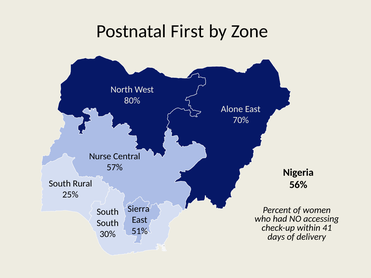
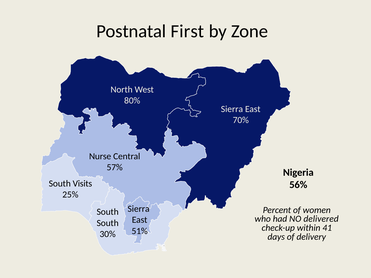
Alone: Alone -> Sierra (232, 109)
Rural: Rural -> Visits (82, 184)
accessing: accessing -> delivered (321, 219)
